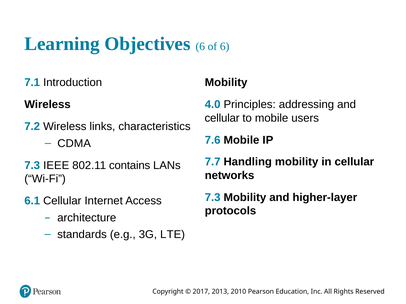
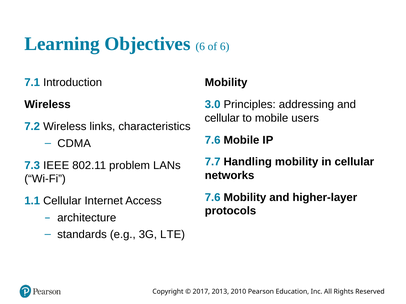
4.0: 4.0 -> 3.0 (213, 105)
contains: contains -> problem (130, 166)
7.3: 7.3 -> 7.6 (213, 198)
6.1: 6.1 -> 1.1 (32, 201)
